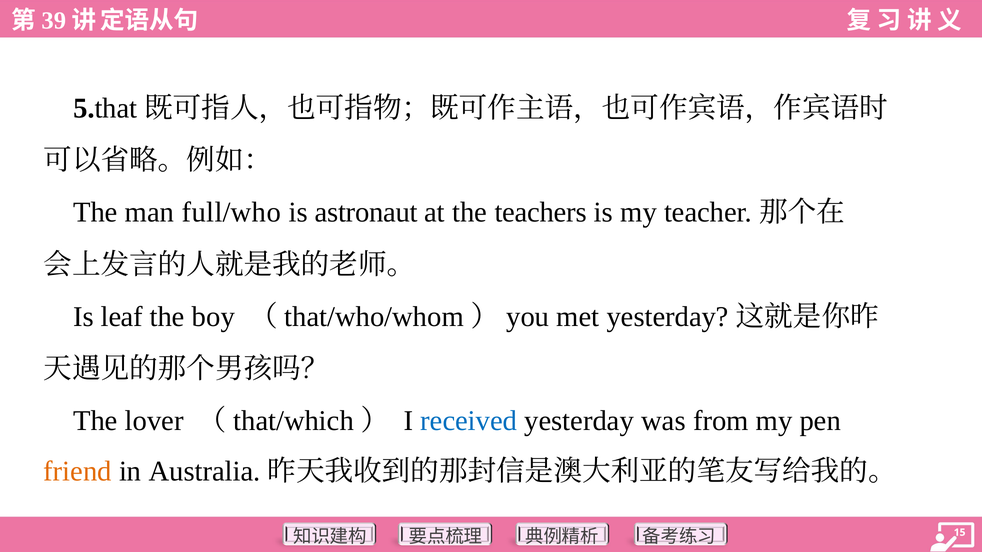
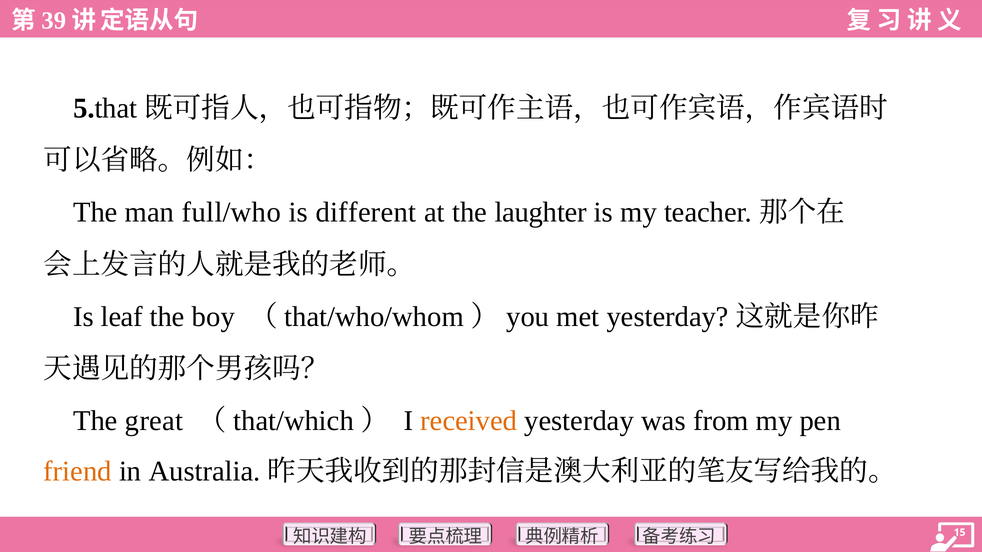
astronaut: astronaut -> different (366, 213)
teachers: teachers -> laughter (541, 213)
lover: lover -> great (154, 421)
received colour: blue -> orange (469, 421)
